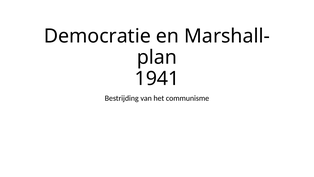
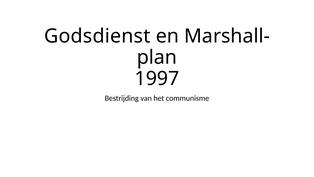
Democratie: Democratie -> Godsdienst (97, 36)
1941: 1941 -> 1997 (157, 78)
